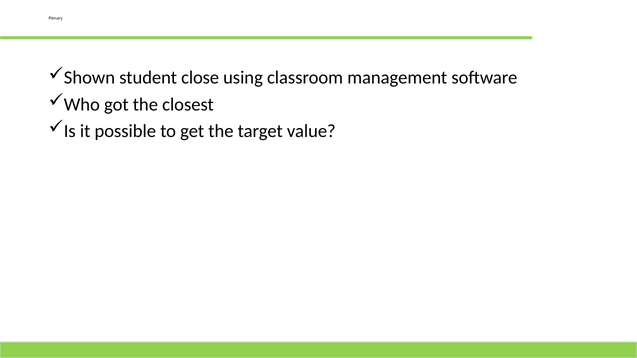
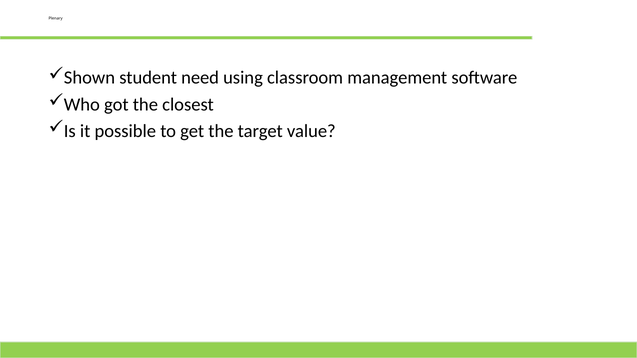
close: close -> need (200, 78)
